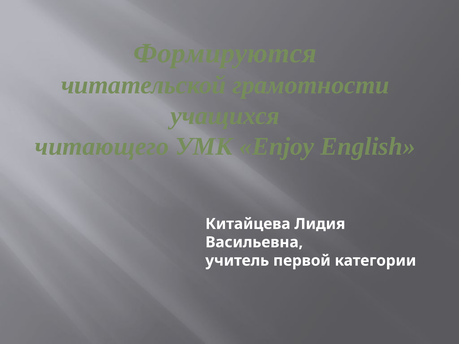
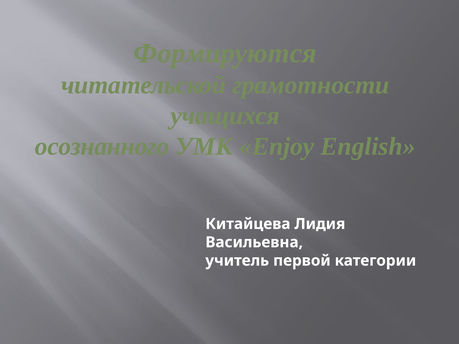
читающего: читающего -> осознанного (102, 146)
